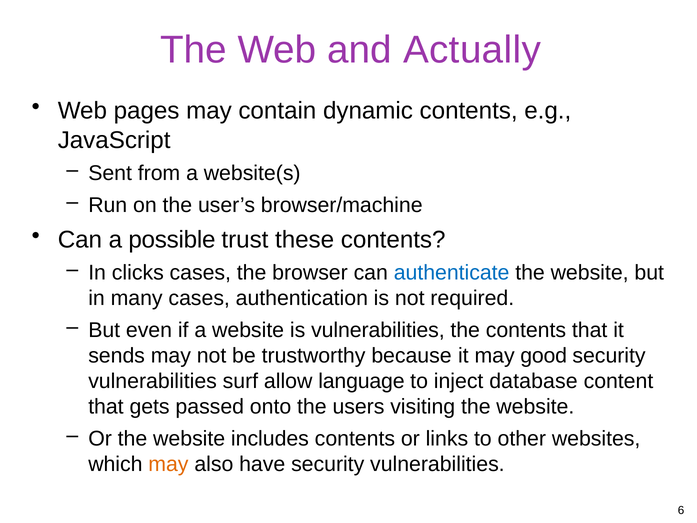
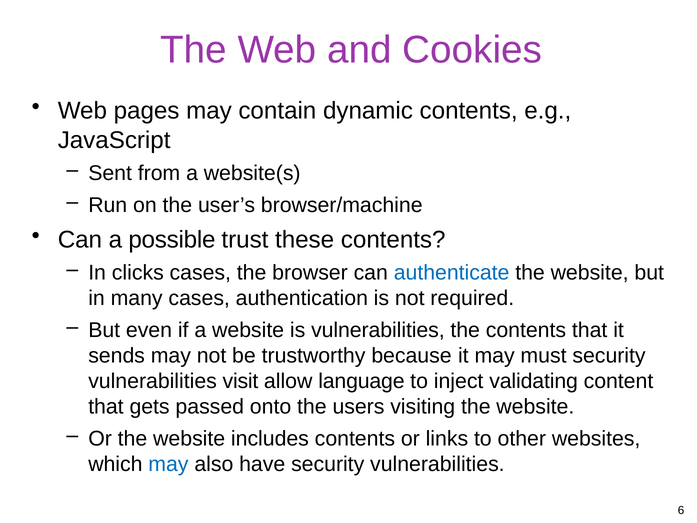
Actually: Actually -> Cookies (472, 50)
good: good -> must (544, 356)
surf: surf -> visit (241, 381)
database: database -> validating (534, 381)
may colour: orange -> blue (168, 464)
